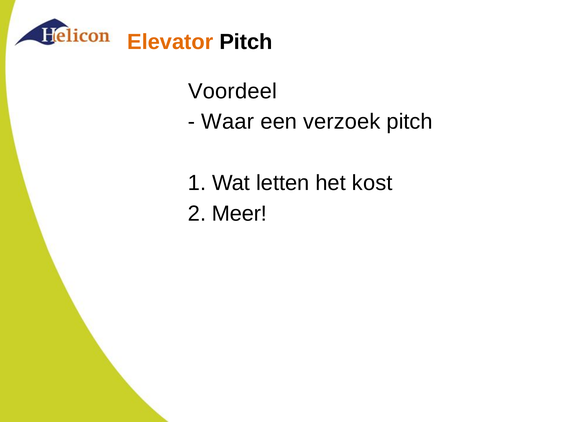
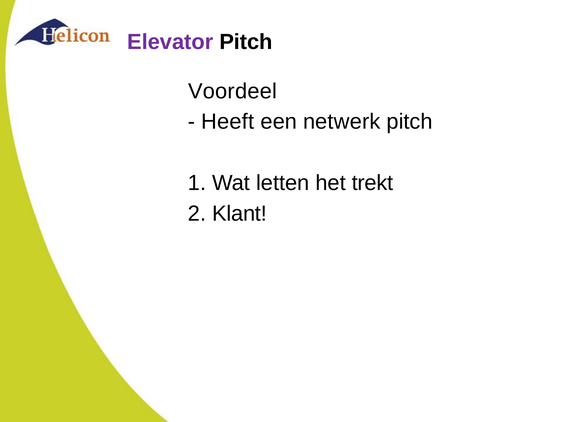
Elevator colour: orange -> purple (170, 42)
Waar: Waar -> Heeft (228, 122)
verzoek: verzoek -> netwerk (342, 122)
kost: kost -> trekt (373, 183)
Meer: Meer -> Klant (239, 213)
